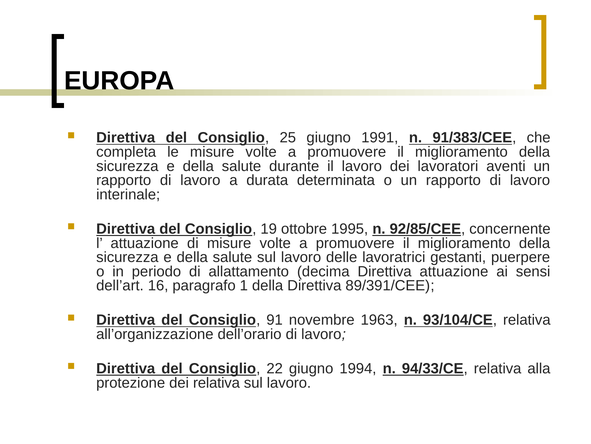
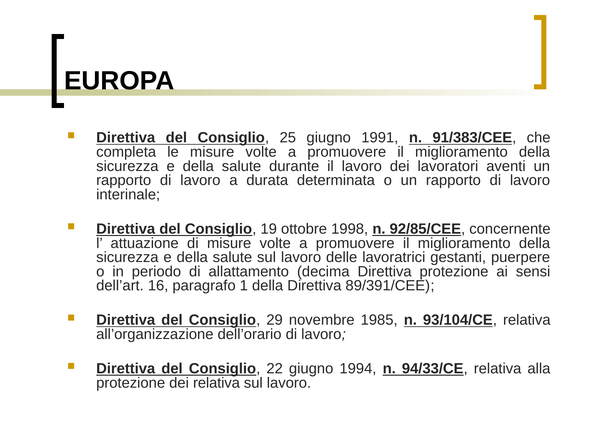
1995: 1995 -> 1998 (350, 229)
Direttiva attuazione: attuazione -> protezione (454, 271)
91: 91 -> 29 (275, 320)
1963: 1963 -> 1985 (379, 320)
